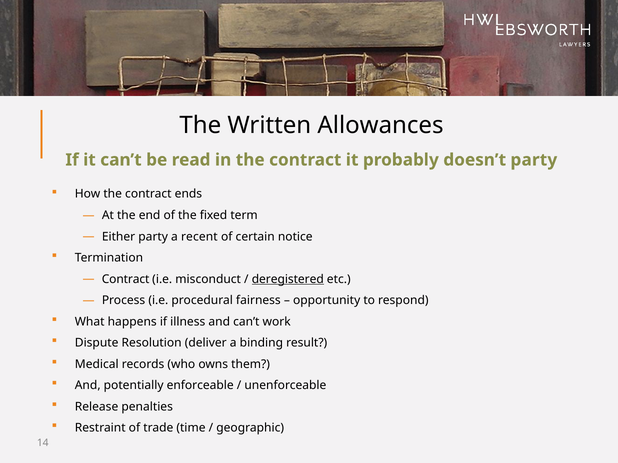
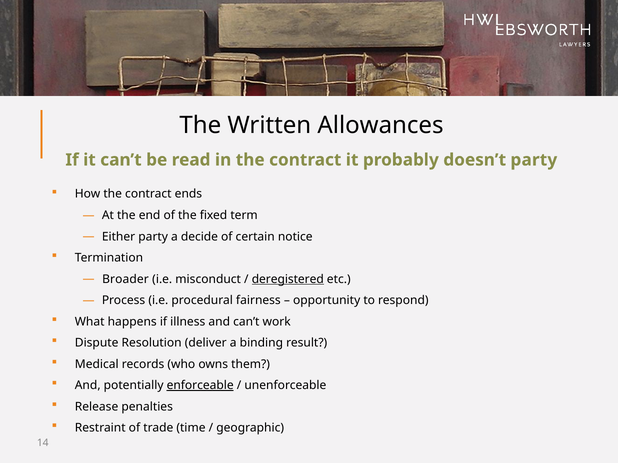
recent: recent -> decide (199, 237)
Contract: Contract -> Broader (125, 279)
enforceable underline: none -> present (200, 386)
